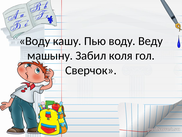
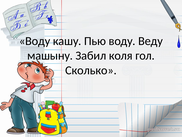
Сверчок: Сверчок -> Сколько (91, 70)
